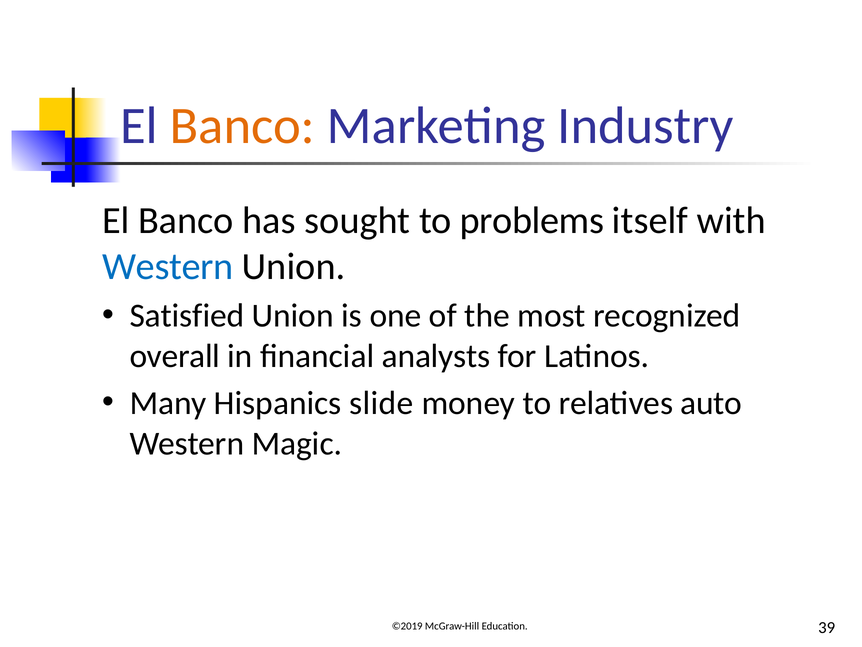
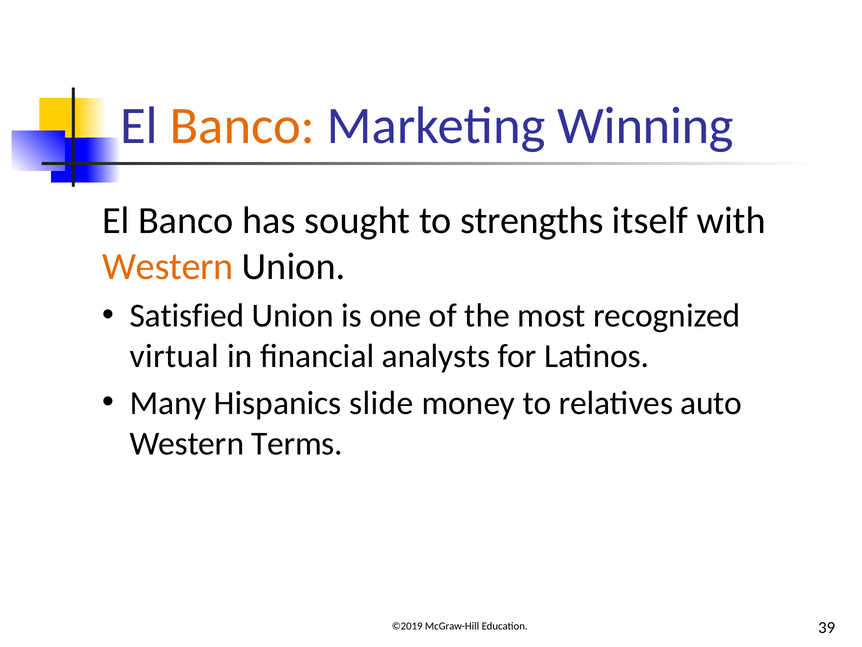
Industry: Industry -> Winning (646, 126)
problems: problems -> strengths (532, 220)
Western colour: blue -> orange (168, 266)
overall: overall -> virtual (174, 356)
Magic: Magic -> Terms (297, 443)
